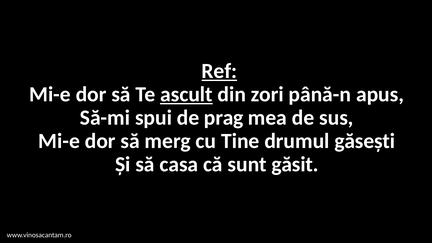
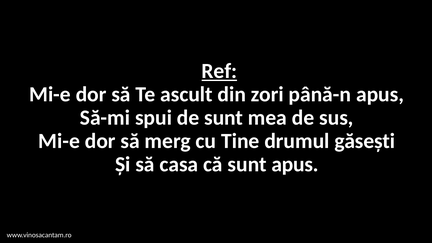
ascult underline: present -> none (186, 95)
de prag: prag -> sunt (224, 118)
sunt găsit: găsit -> apus (295, 165)
